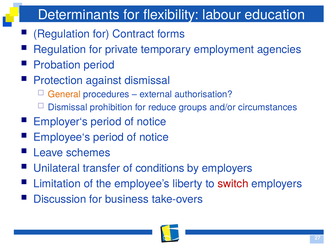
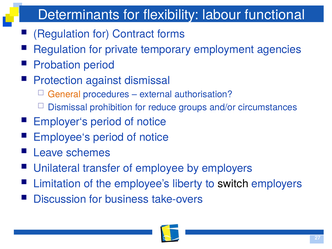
education: education -> functional (275, 15)
conditions: conditions -> employee (160, 168)
switch colour: red -> black (233, 184)
